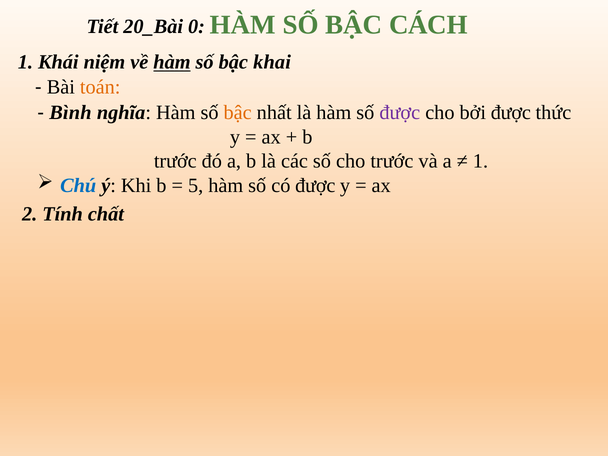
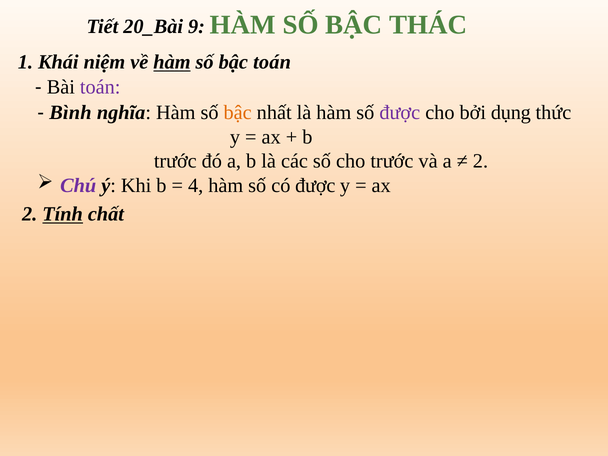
0: 0 -> 9 (197, 27)
CÁCH: CÁCH -> THÁC (428, 25)
bậc khai: khai -> toán (272, 62)
toán colour: orange -> purple (100, 87)
bởi được: được -> dụng (511, 113)
1: 1 -> 2 (480, 161)
Chú colour: blue -> purple (78, 185)
5: 5 -> 4 (196, 185)
Tính underline: none -> present (63, 214)
